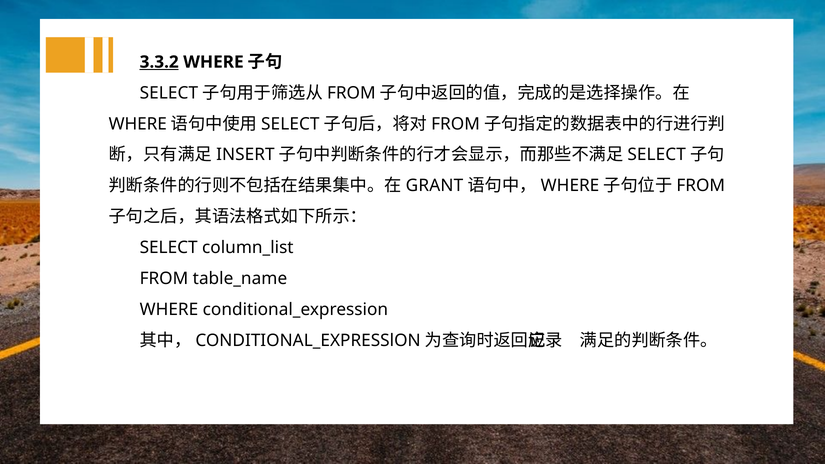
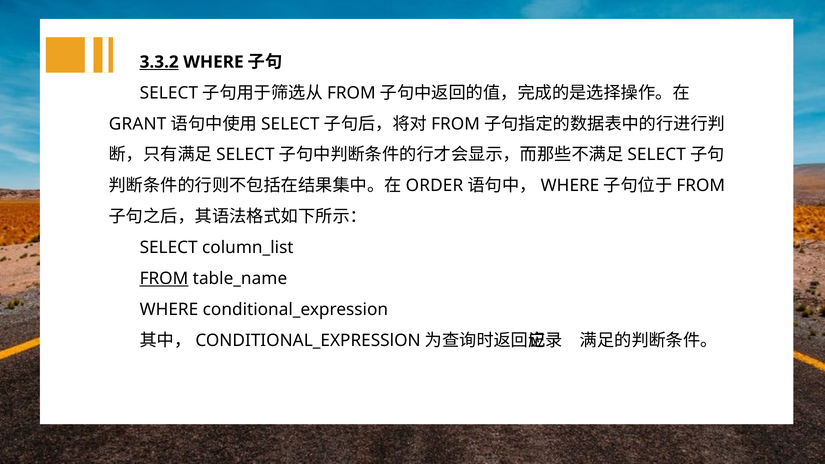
WHERE: WHERE -> GRANT (138, 124)
INSERT: INSERT -> SELECT (245, 155)
GRANT: GRANT -> ORDER (434, 186)
FROM underline: none -> present (164, 279)
